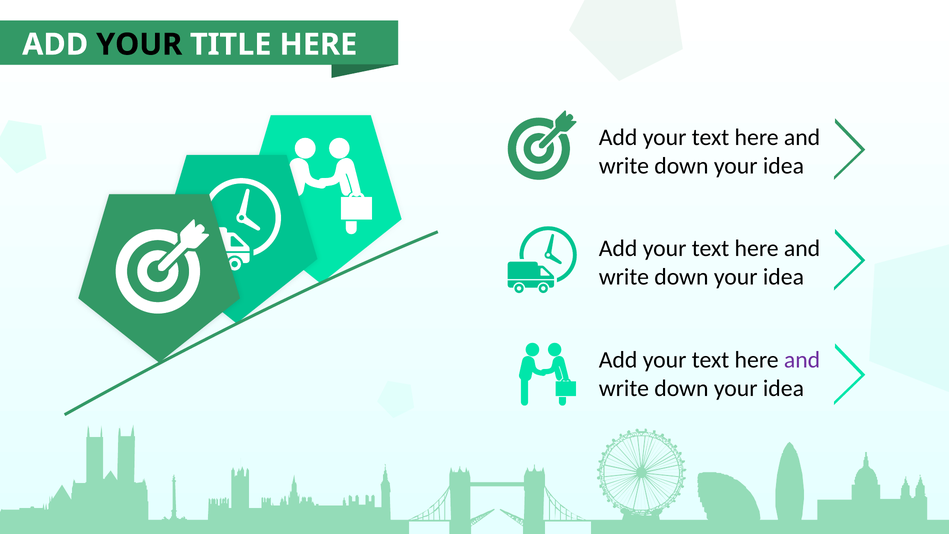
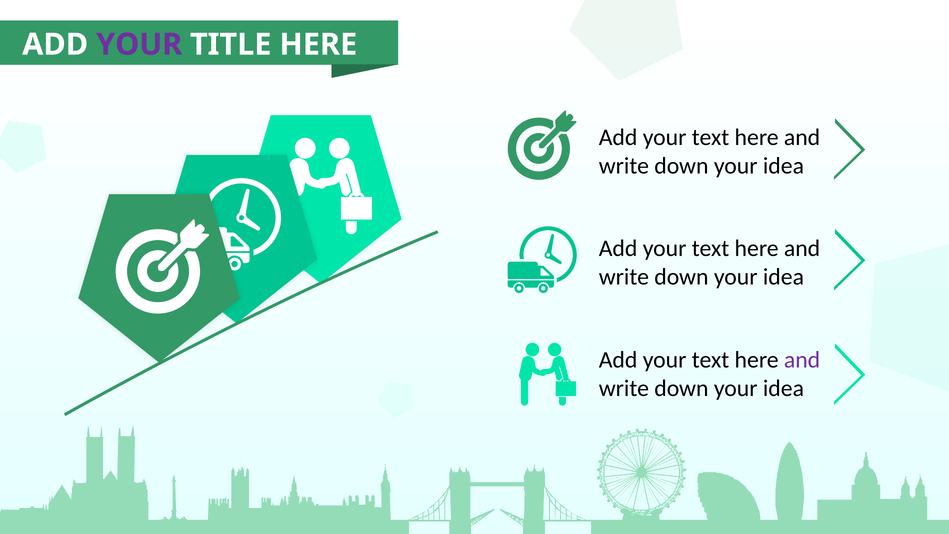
YOUR colour: black -> purple (139, 45)
